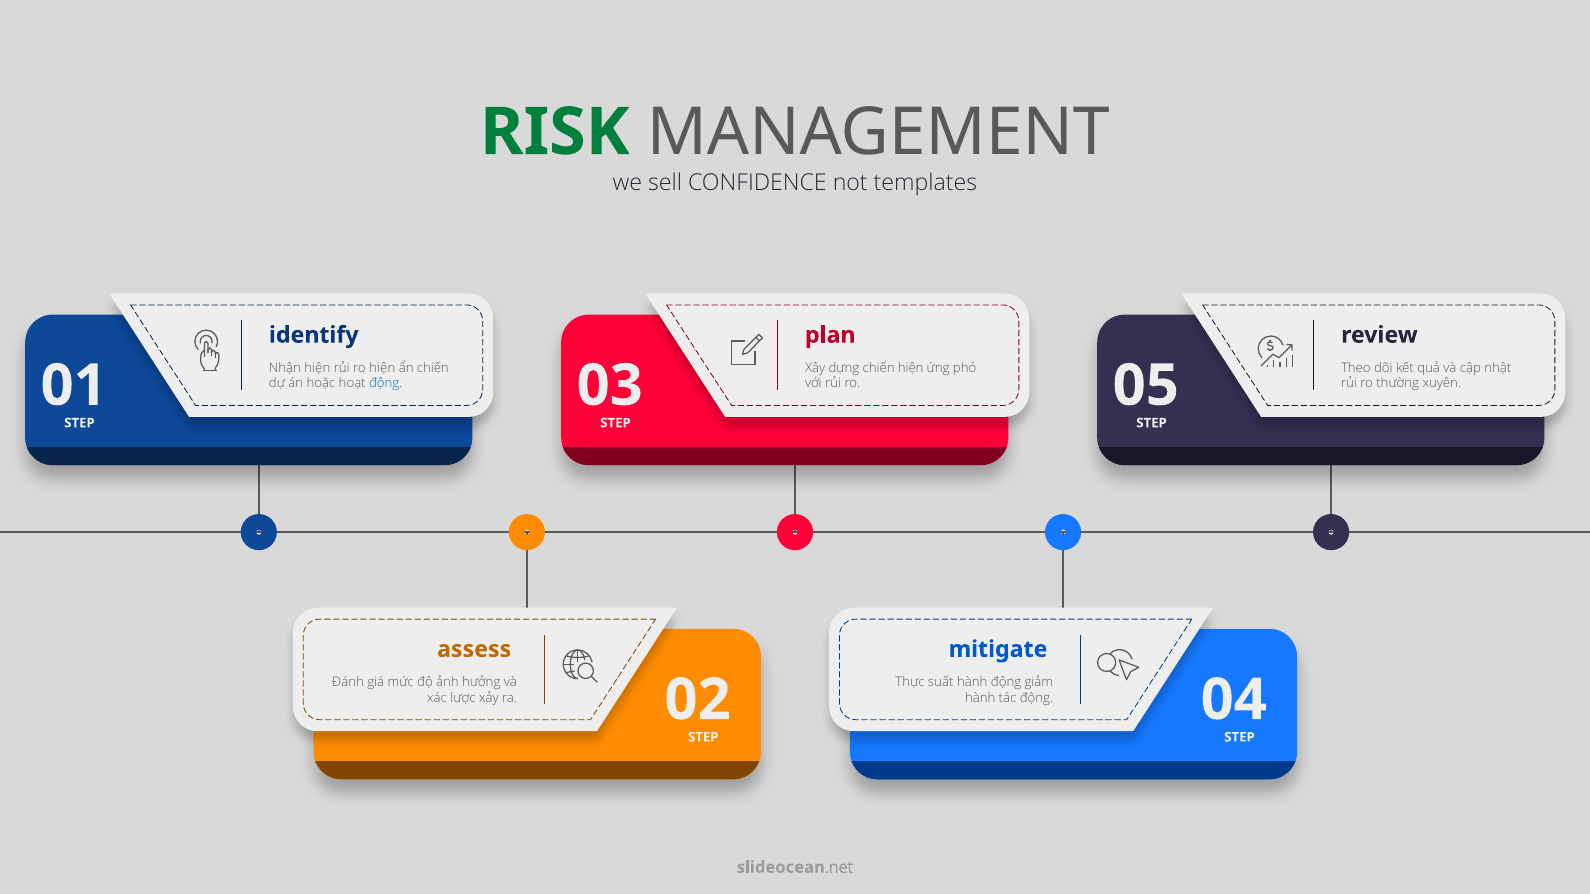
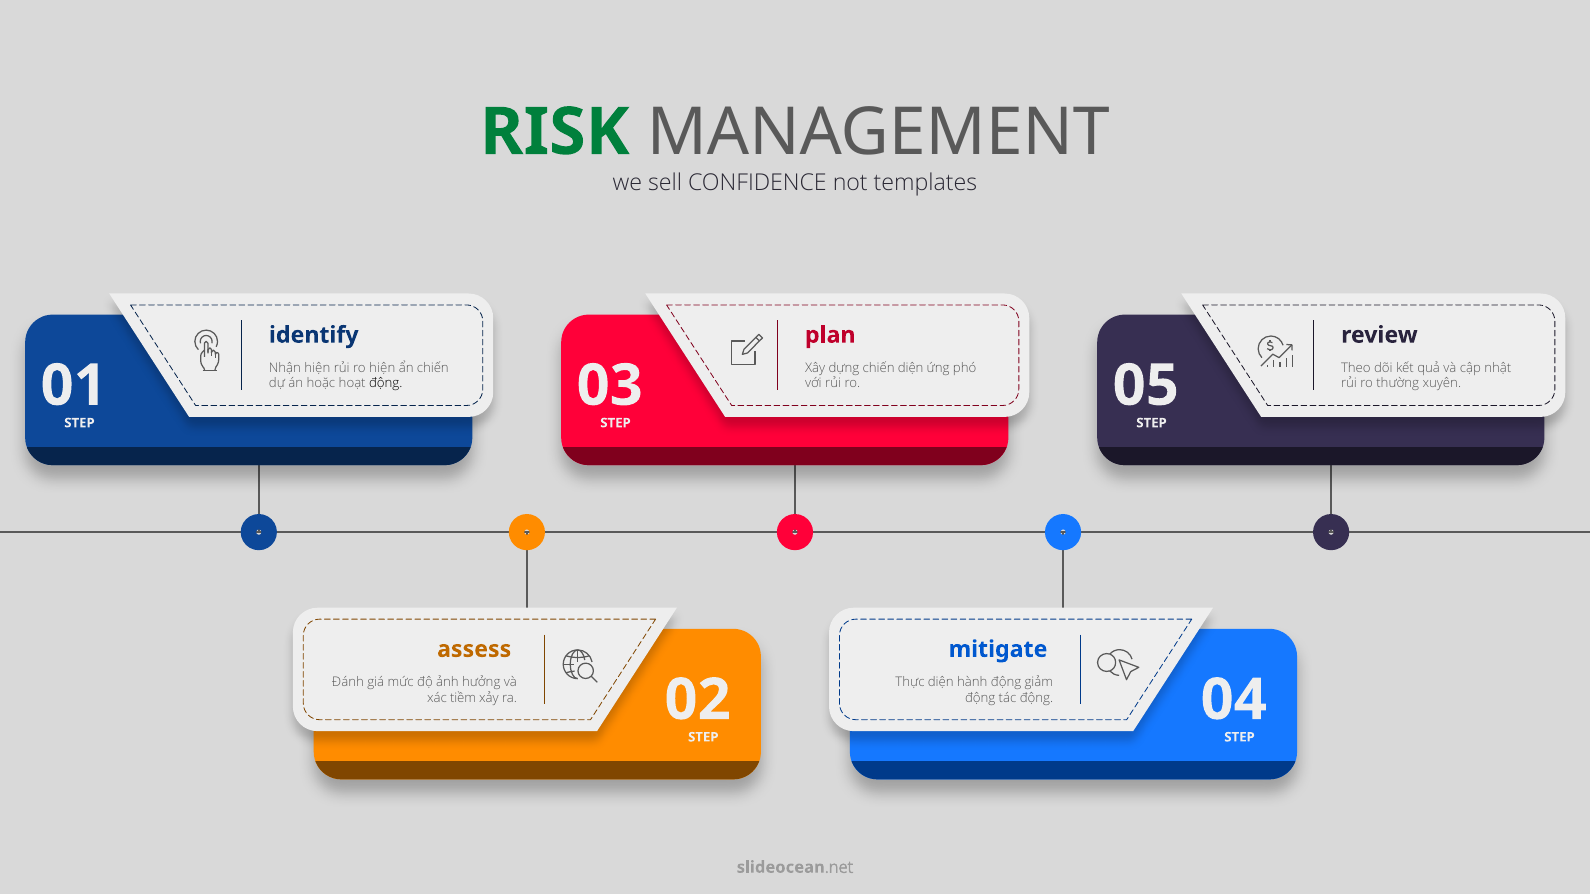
chiến hiện: hiện -> diện (911, 368)
động colour: blue -> black (386, 384)
Thực suất: suất -> diện (941, 682)
lược: lược -> tiềm (463, 698)
hành: hành -> động (980, 698)
